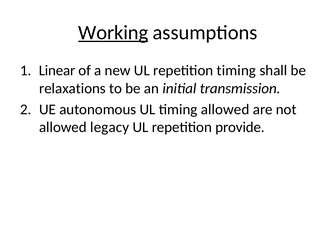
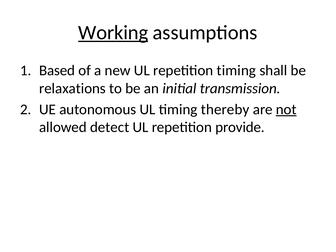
Linear: Linear -> Based (57, 70)
timing allowed: allowed -> thereby (225, 109)
not underline: none -> present (286, 109)
legacy: legacy -> detect (110, 127)
